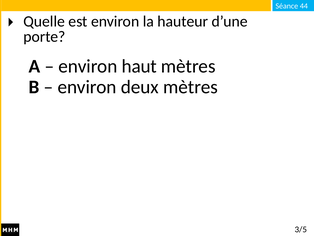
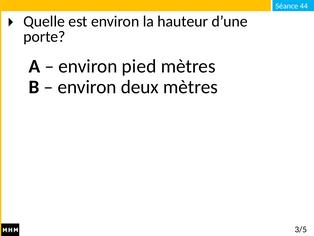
haut: haut -> pied (139, 66)
